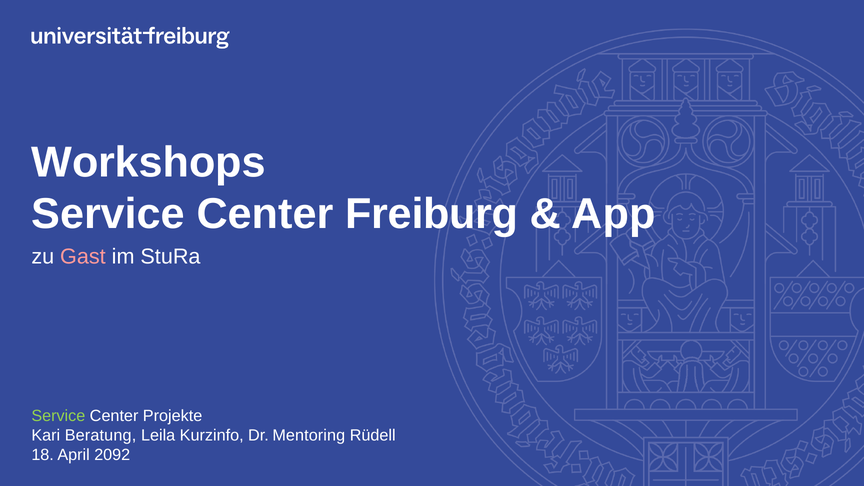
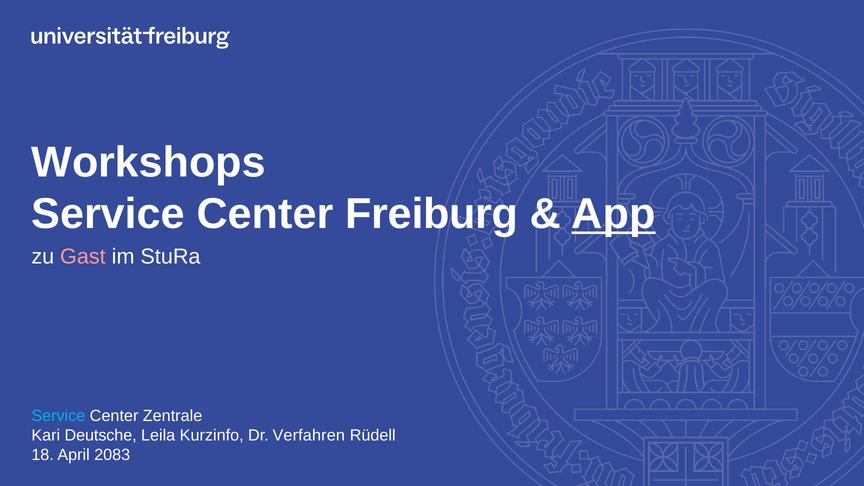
App underline: none -> present (613, 214)
Service colour: light green -> light blue (58, 416)
Projekte: Projekte -> Zentrale (173, 416)
Beratung: Beratung -> Deutsche (101, 435)
Mentoring: Mentoring -> Verfahren (309, 435)
2092: 2092 -> 2083 (112, 455)
